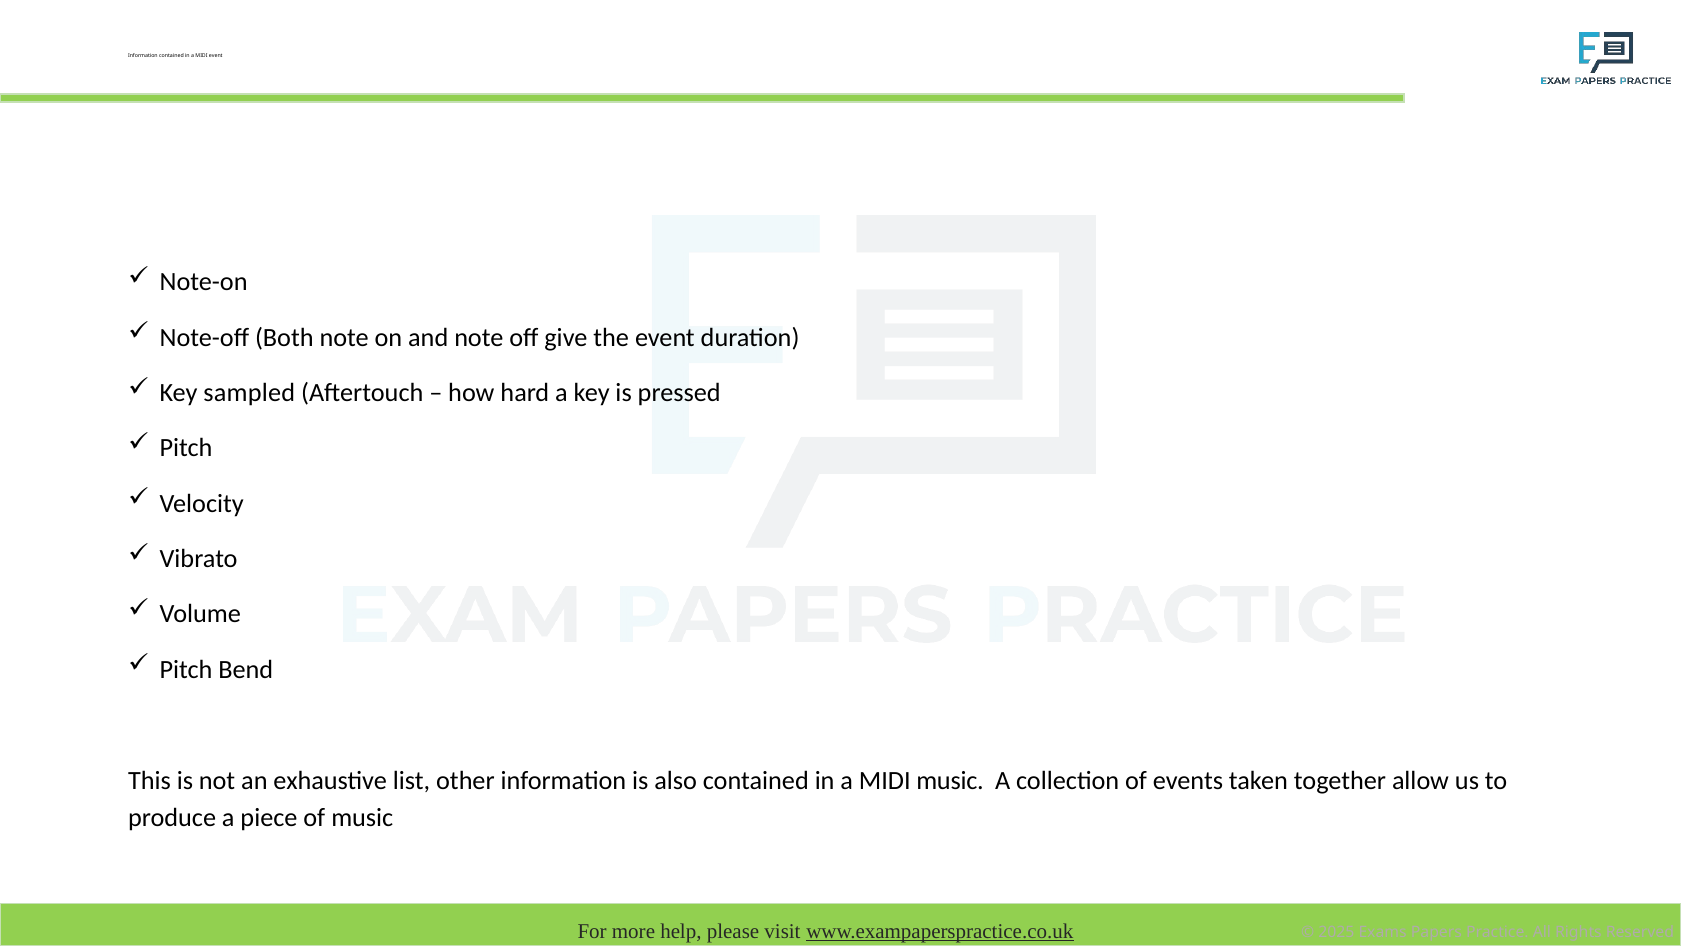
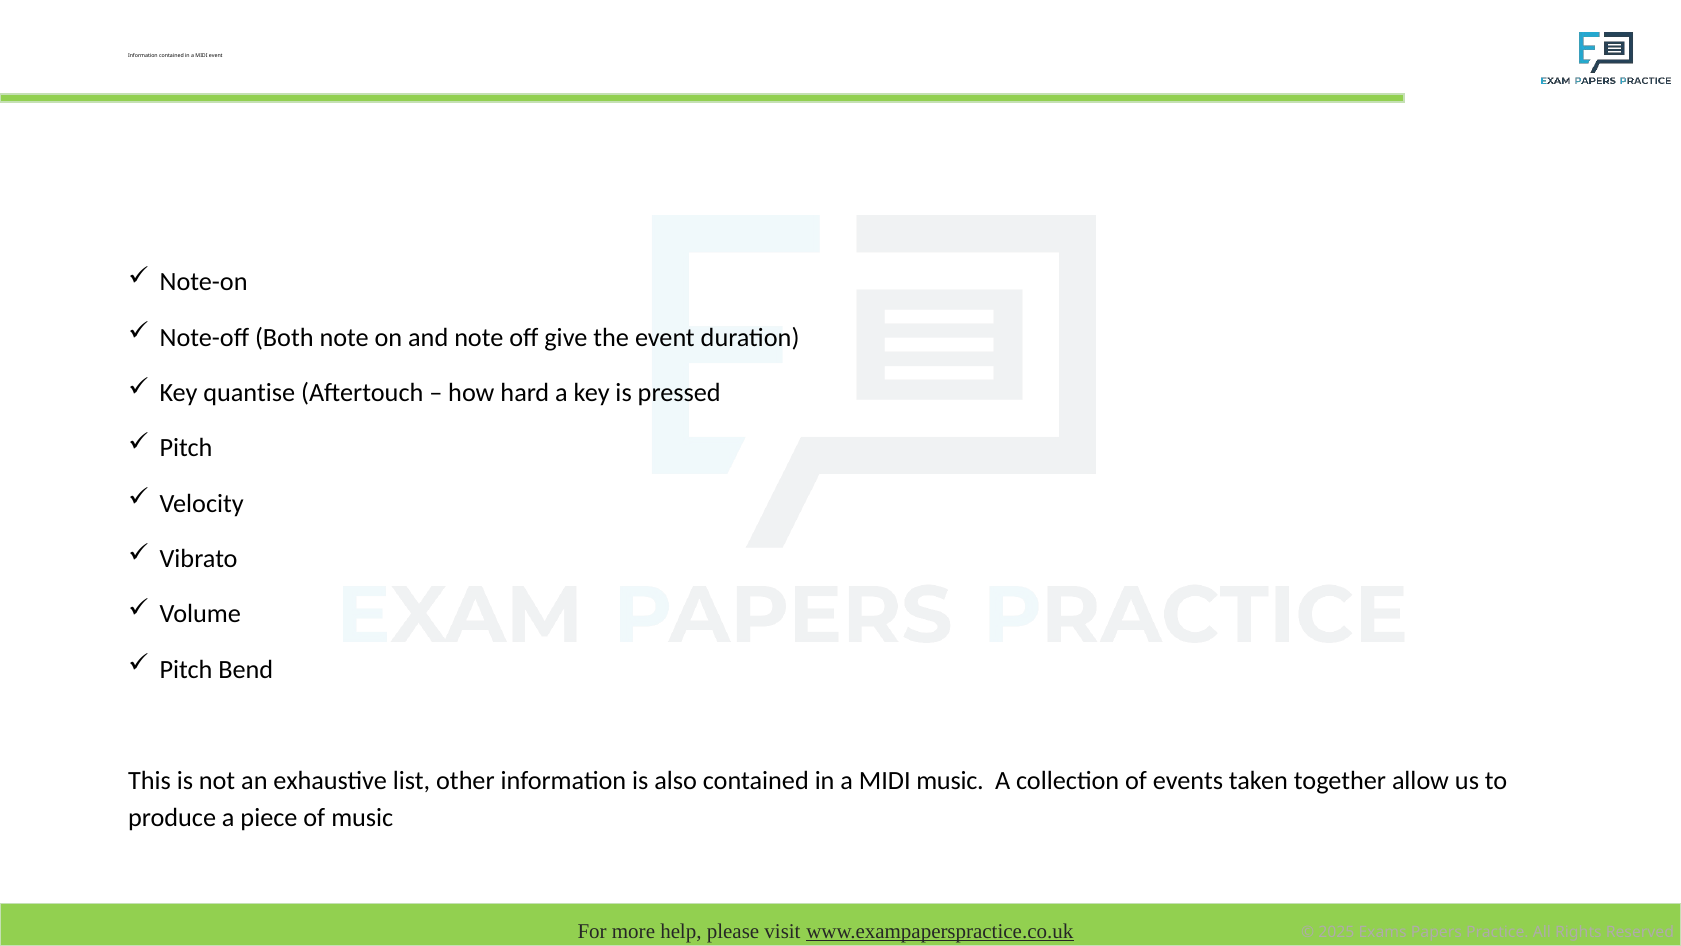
sampled: sampled -> quantise (249, 393)
